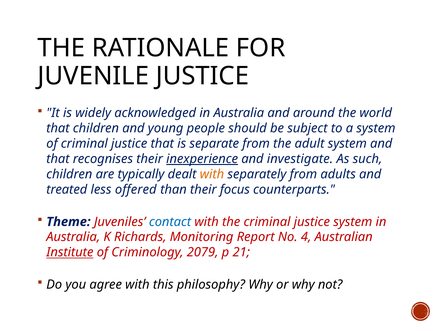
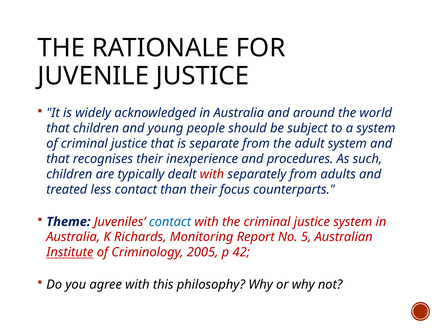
inexperience underline: present -> none (202, 159)
investigate: investigate -> procedures (300, 159)
with colour: orange -> red (212, 174)
less offered: offered -> contact (136, 189)
4: 4 -> 5 (306, 237)
2079: 2079 -> 2005 (203, 252)
21: 21 -> 42 (241, 252)
